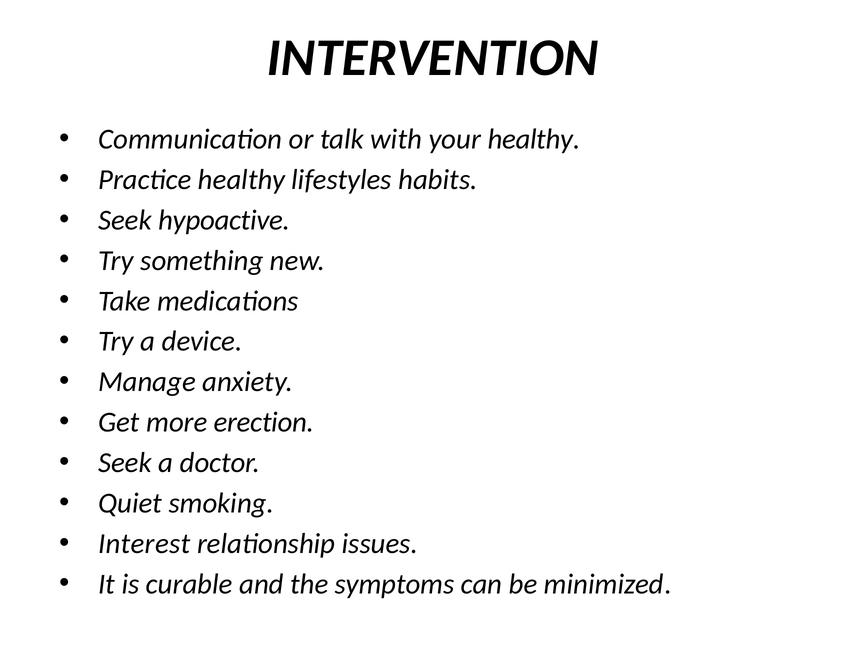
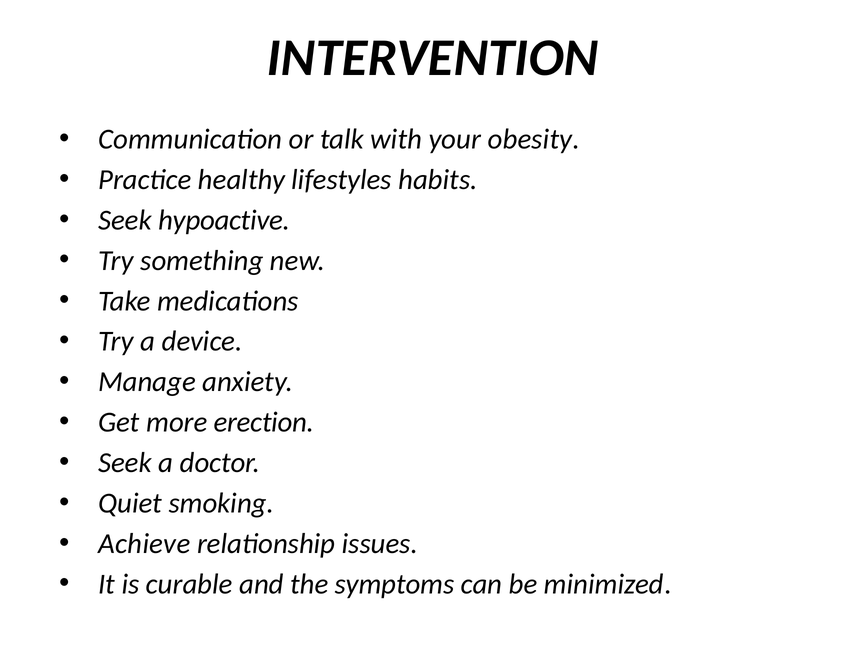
your healthy: healthy -> obesity (534, 139)
Interest: Interest -> Achieve (144, 543)
